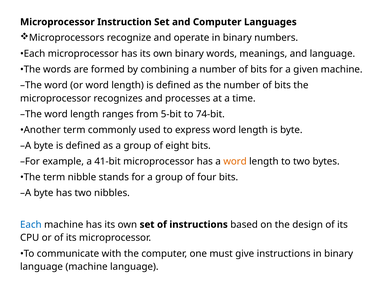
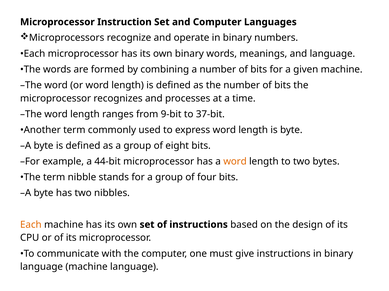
5-bit: 5-bit -> 9-bit (171, 114)
74-bit: 74-bit -> 37-bit (210, 114)
41-bit: 41-bit -> 44-bit (108, 162)
Each colour: blue -> orange (31, 225)
